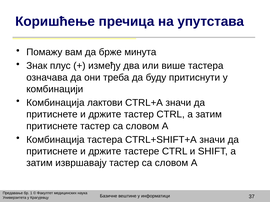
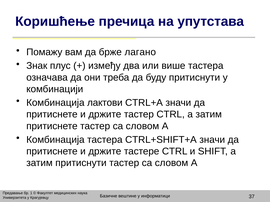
минута: минута -> лагано (140, 52)
затим извршавају: извршавају -> притиснути (81, 163)
